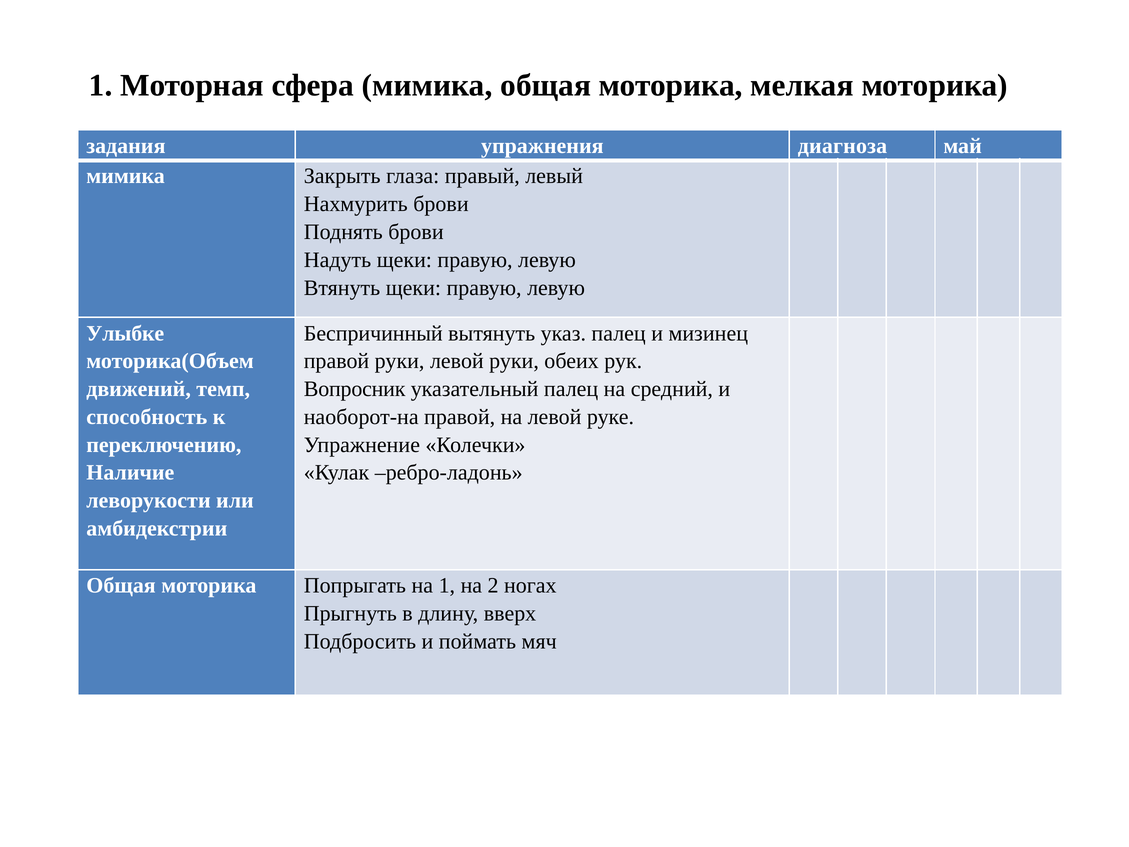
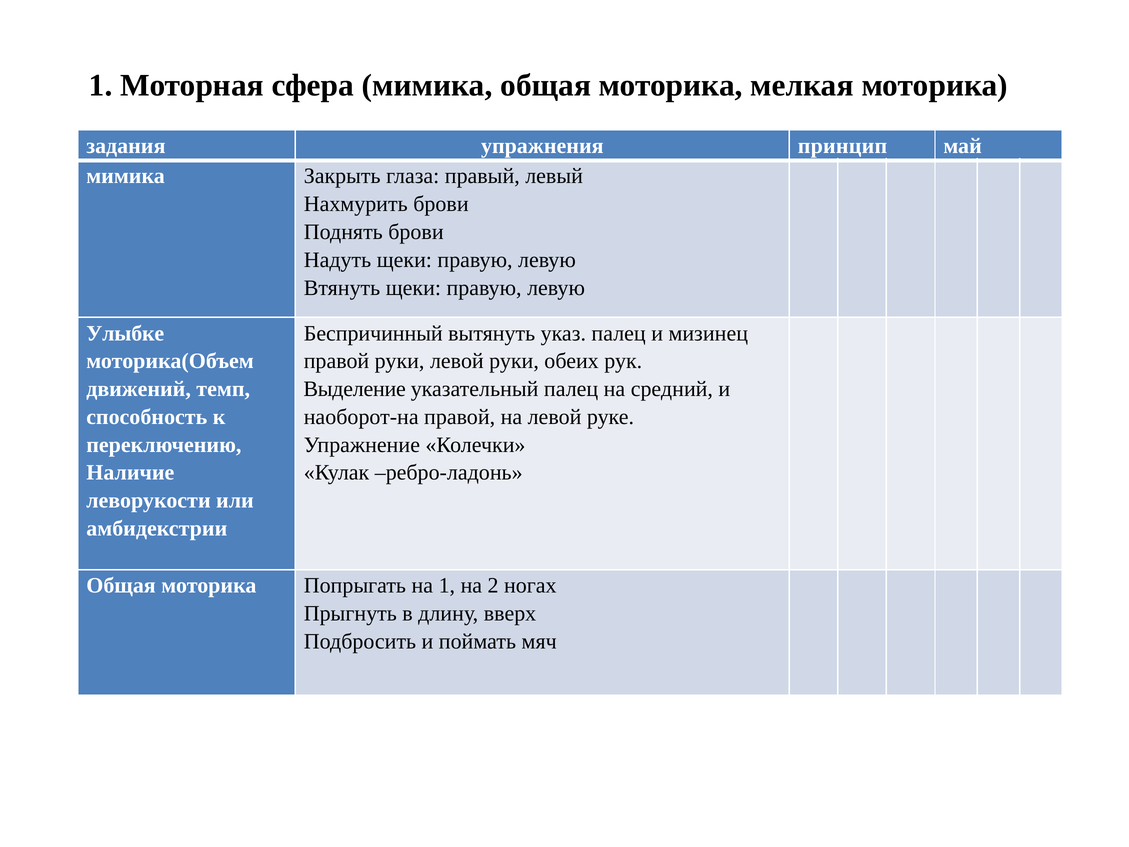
диагноза: диагноза -> принцип (842, 146)
Вопросник: Вопросник -> Выделение (355, 389)
